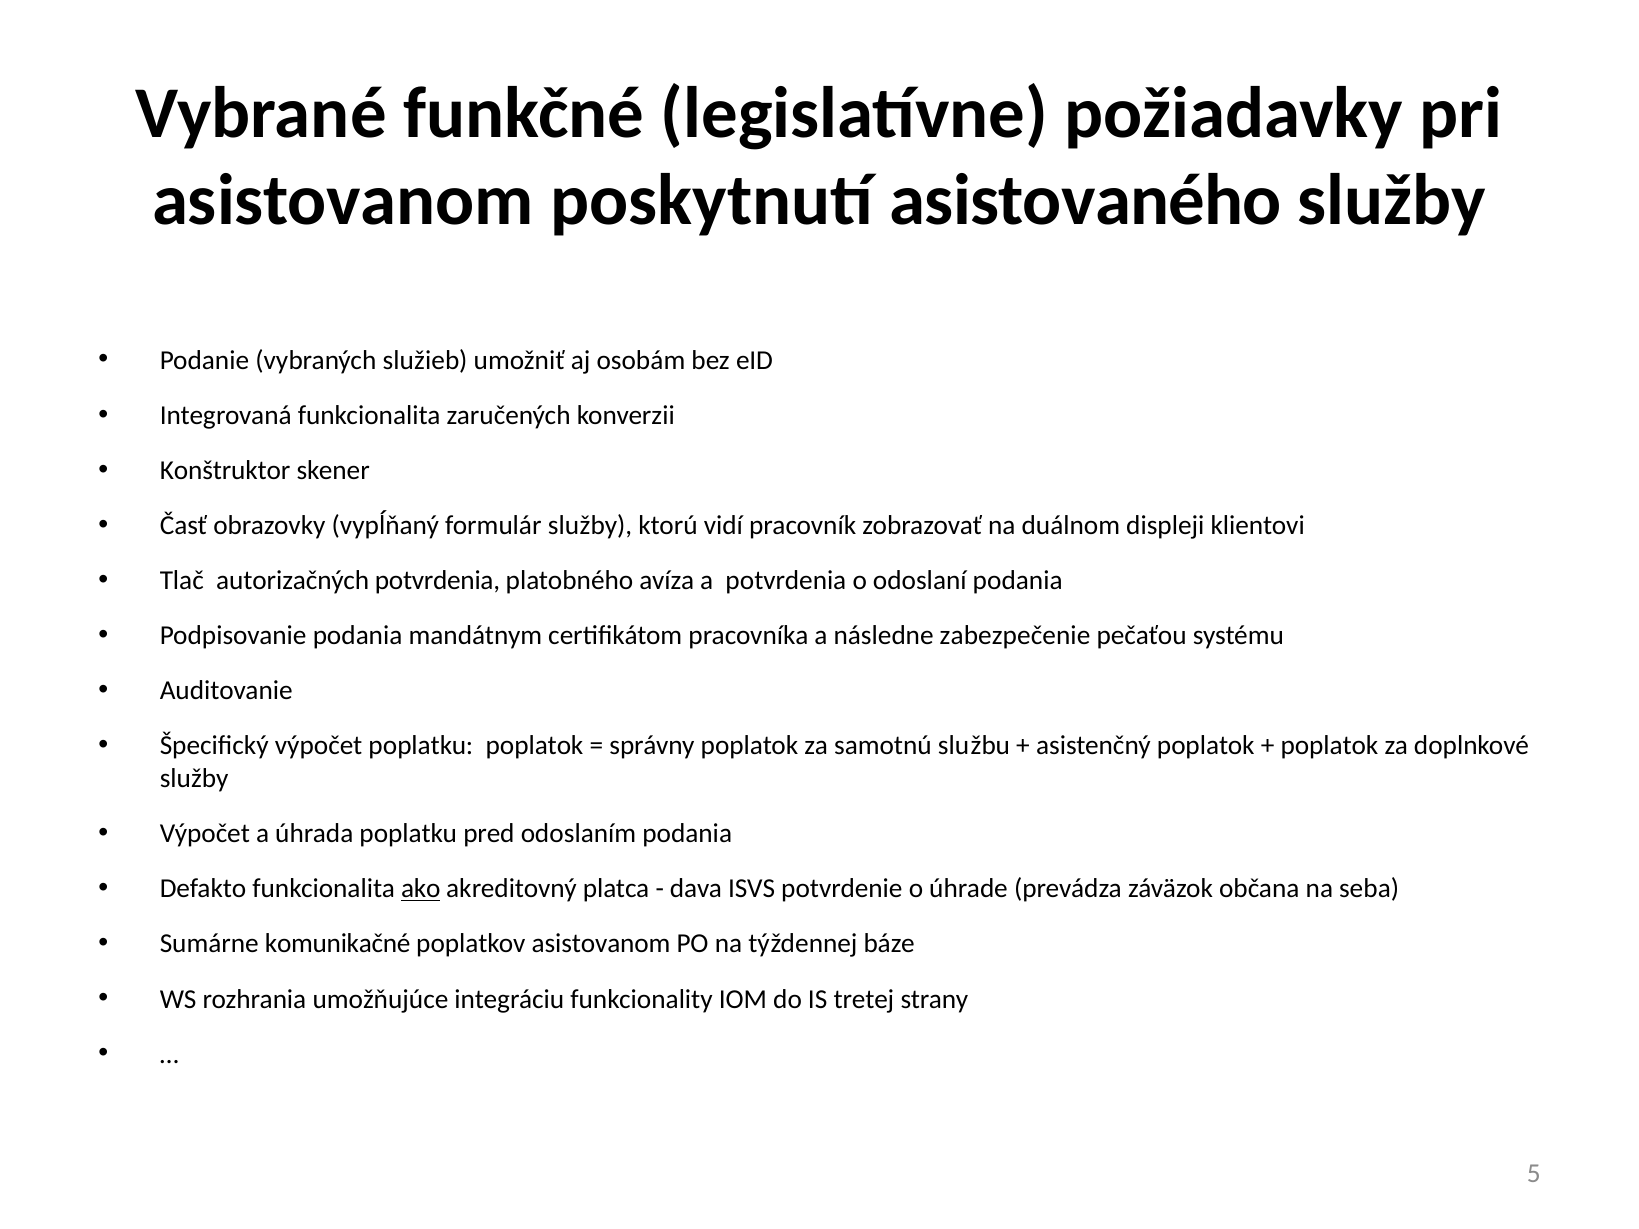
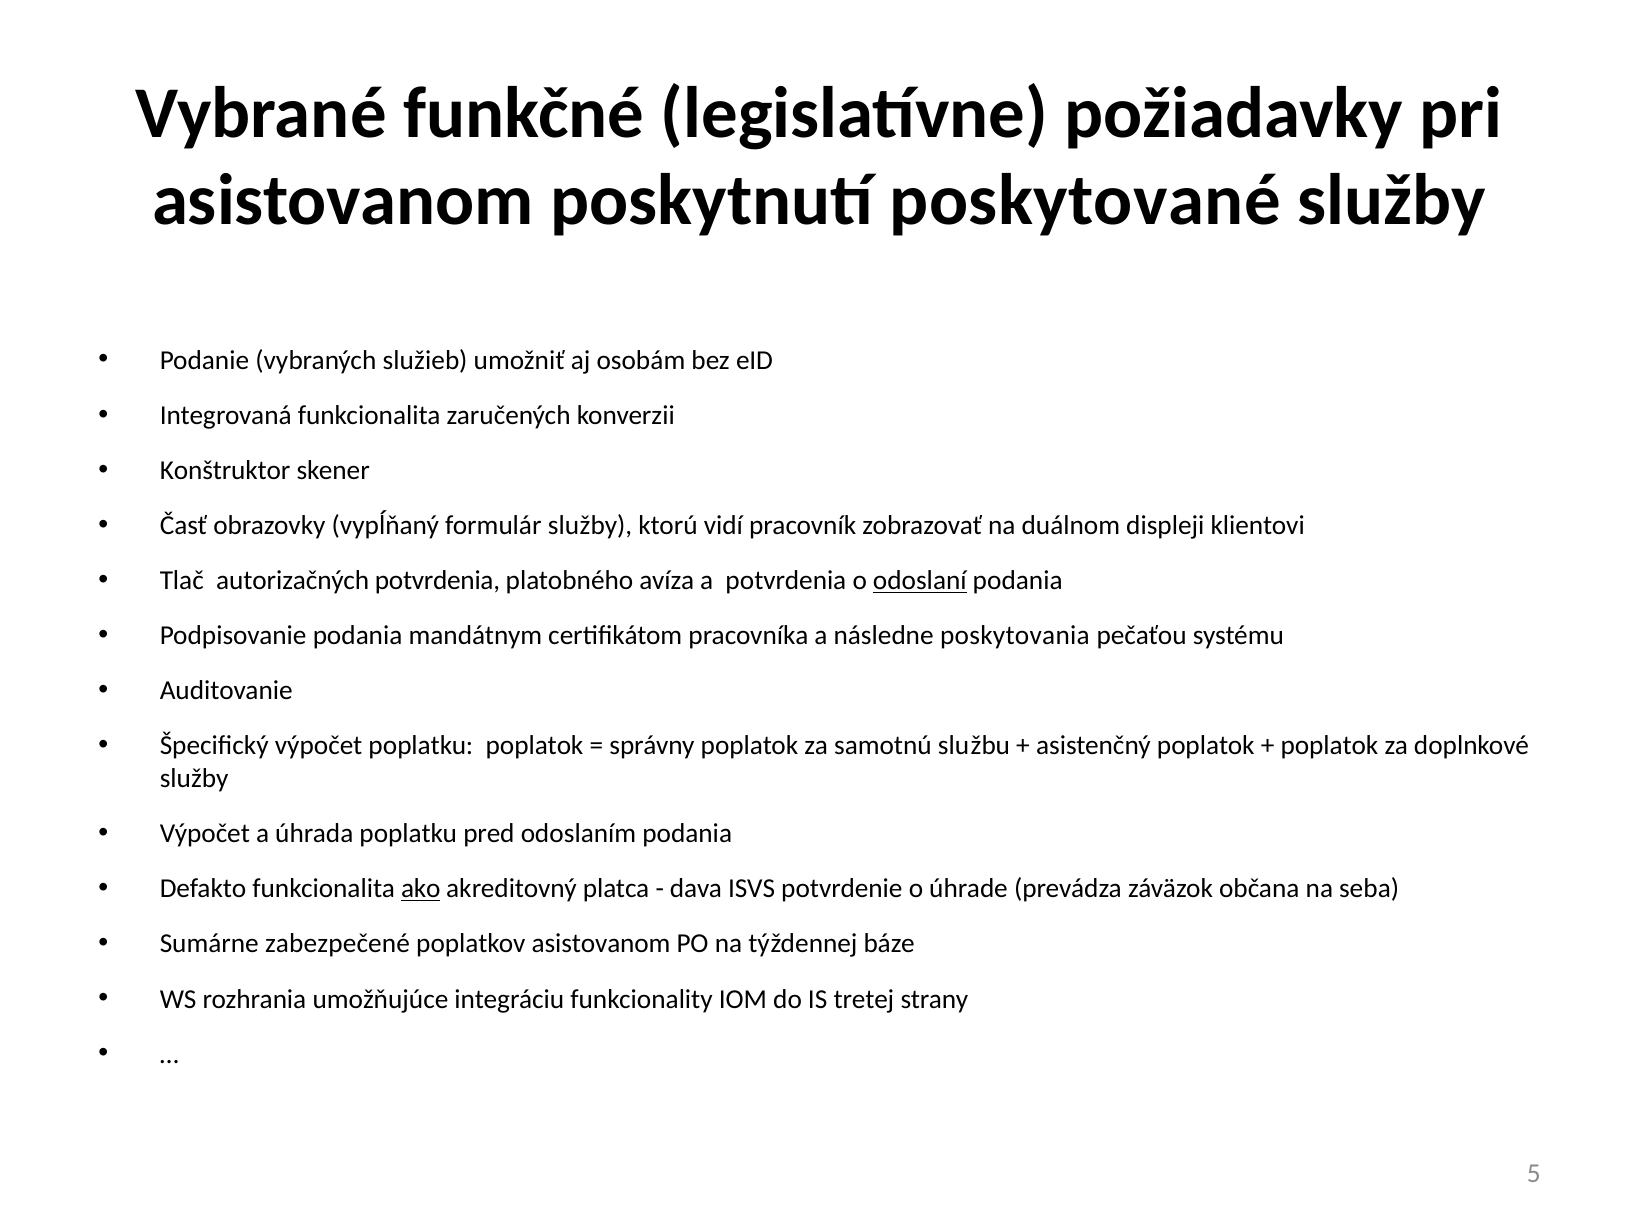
asistovaného: asistovaného -> poskytované (1085, 200)
odoslaní underline: none -> present (920, 581)
zabezpečenie: zabezpečenie -> poskytovania (1015, 636)
komunikačné: komunikačné -> zabezpečené (338, 944)
